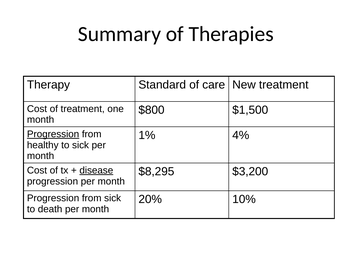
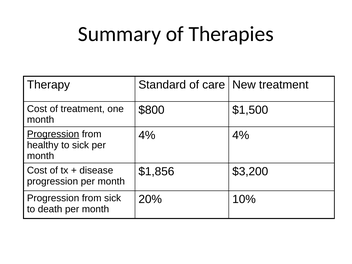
1%: 1% -> 4% (147, 135)
disease underline: present -> none (96, 170)
$8,295: $8,295 -> $1,856 (156, 172)
